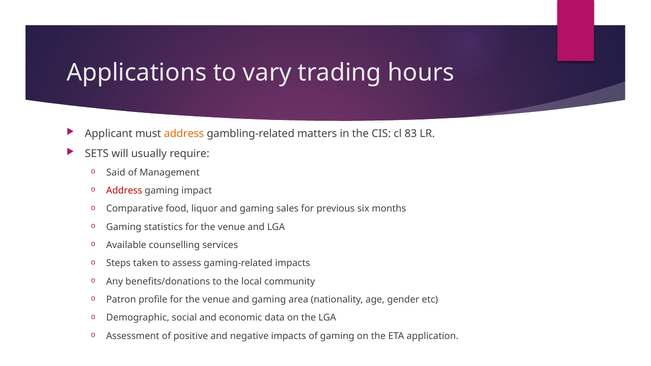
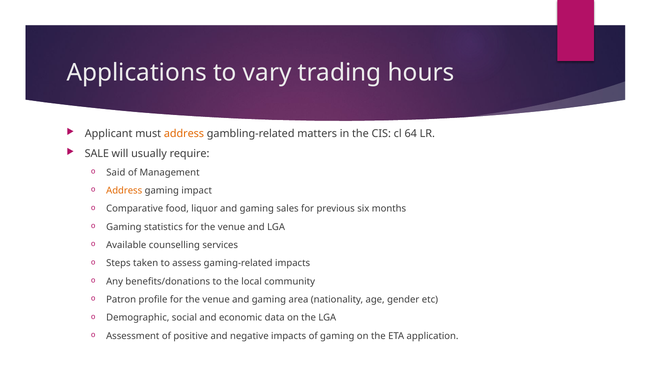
83: 83 -> 64 (411, 134)
SETS: SETS -> SALE (97, 154)
Address colour: red -> orange (124, 191)
